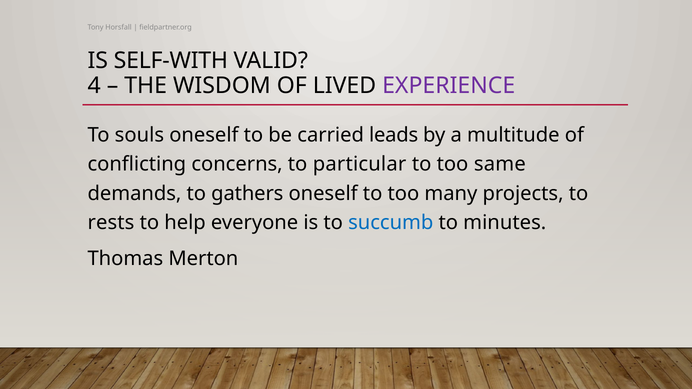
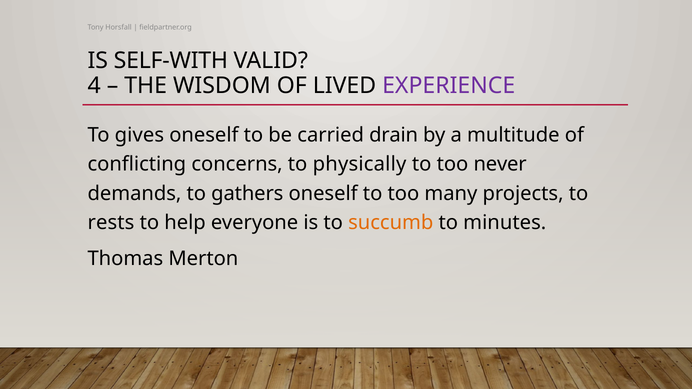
souls: souls -> gives (139, 135)
leads: leads -> drain (394, 135)
particular: particular -> physically (360, 164)
same: same -> never (500, 164)
succumb colour: blue -> orange (391, 223)
